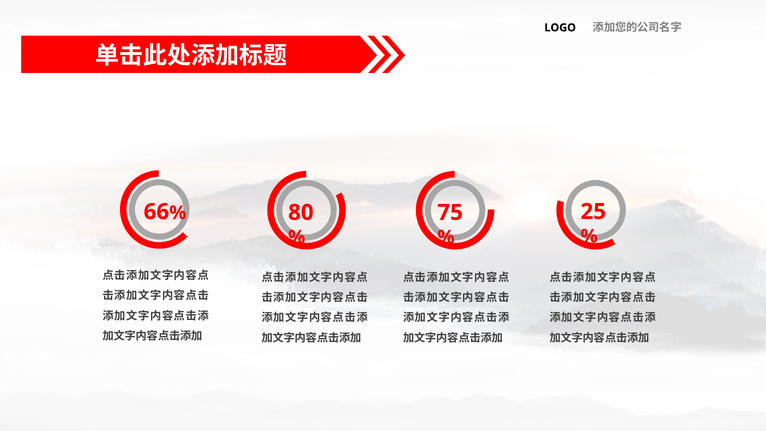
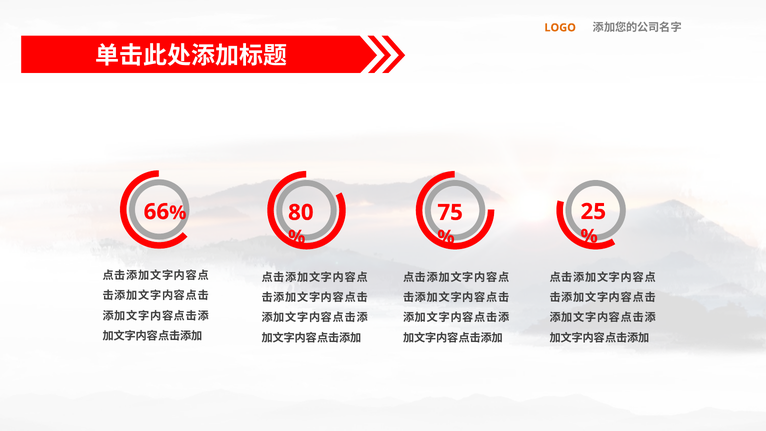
LOGO colour: black -> orange (560, 28)
